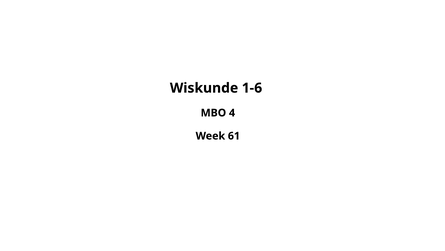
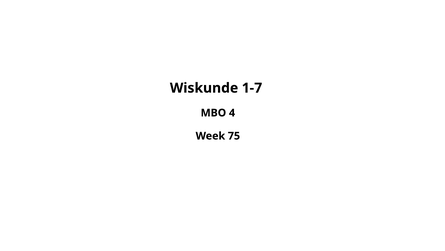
1-6: 1-6 -> 1-7 (252, 88)
61: 61 -> 75 (234, 136)
